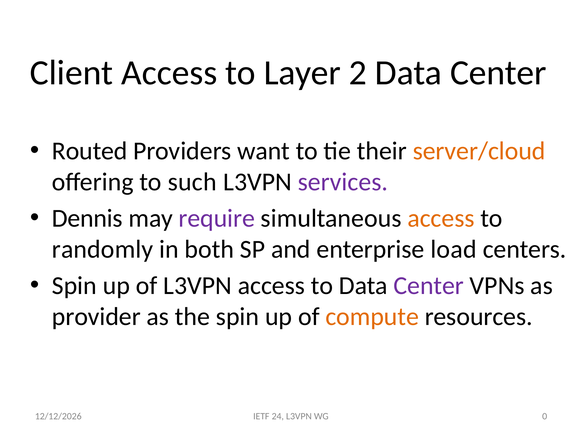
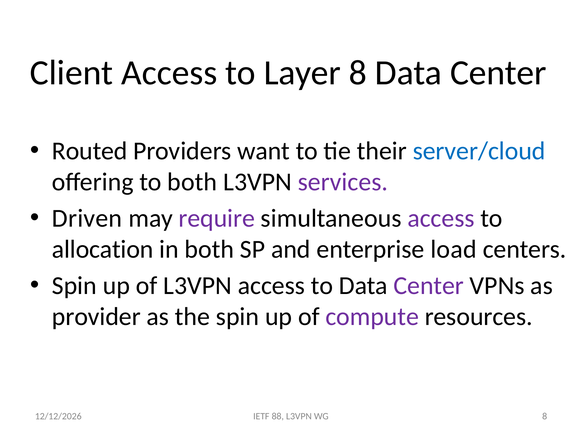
Layer 2: 2 -> 8 (358, 73)
server/cloud colour: orange -> blue (479, 151)
to such: such -> both (192, 182)
Dennis: Dennis -> Driven (87, 219)
access colour: orange -> purple (441, 219)
randomly: randomly -> allocation (103, 250)
compute colour: orange -> purple (372, 317)
24: 24 -> 88 (278, 417)
WG 0: 0 -> 8 (545, 417)
